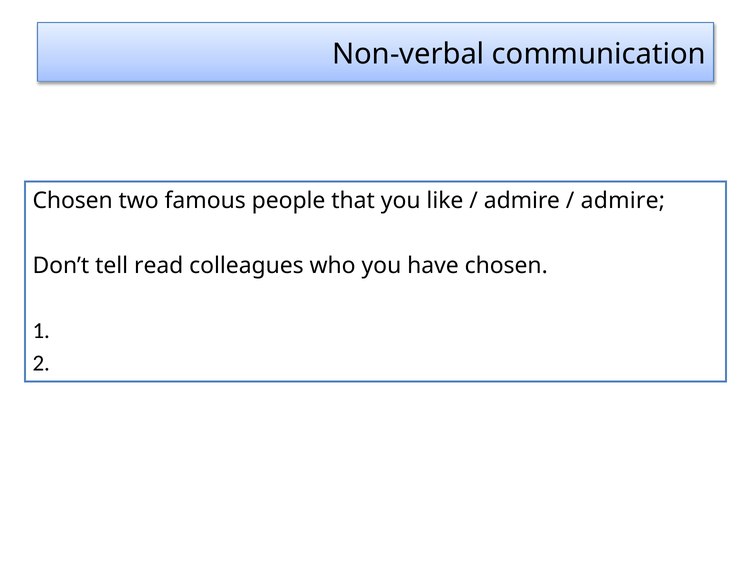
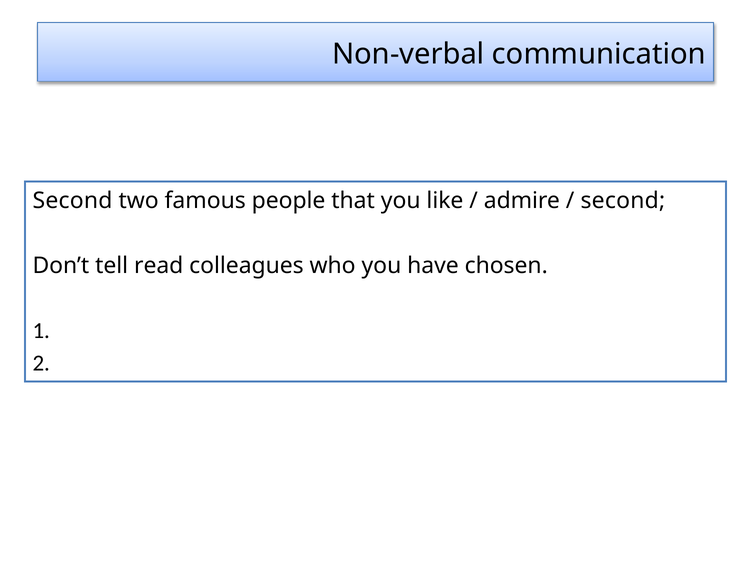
Chosen: Chosen -> Second (72, 201)
admire: admire -> second (623, 201)
